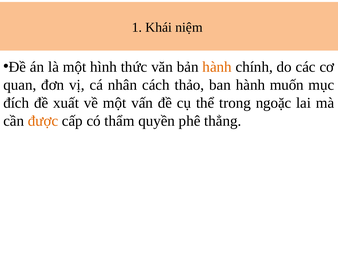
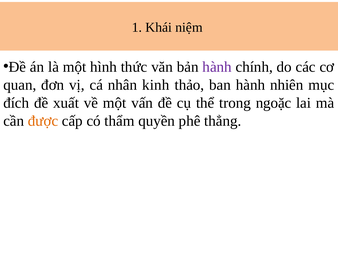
hành colour: orange -> purple (217, 67)
cách: cách -> kinh (156, 85)
muốn: muốn -> nhiên (287, 85)
